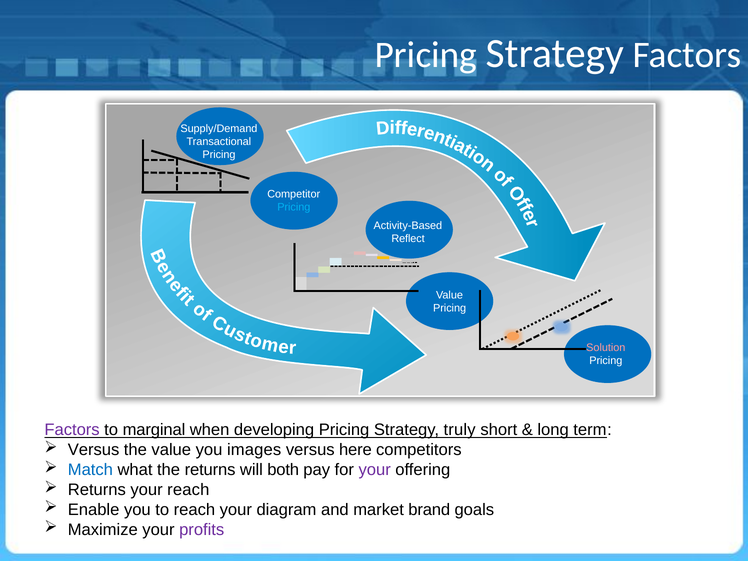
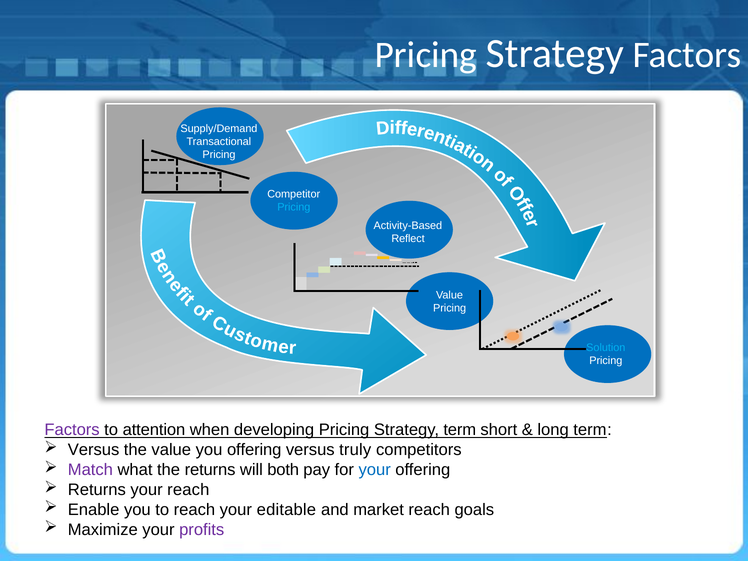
Solution colour: pink -> light blue (606, 347)
marginal: marginal -> attention (154, 430)
Strategy truly: truly -> term (460, 430)
you images: images -> offering (254, 450)
here: here -> truly (355, 450)
Match colour: blue -> purple (90, 470)
your colour: purple -> blue (375, 470)
diagram: diagram -> editable (286, 510)
market brand: brand -> reach (429, 510)
